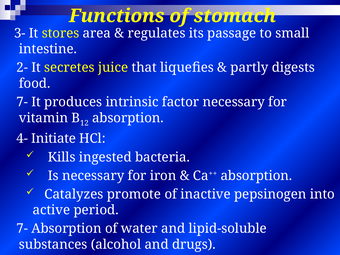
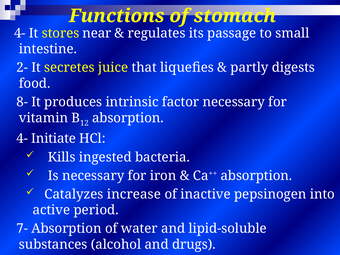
3-: 3- -> 4- (20, 33)
area: area -> near (97, 33)
7-: 7- -> 8- (22, 102)
promote: promote -> increase (134, 194)
